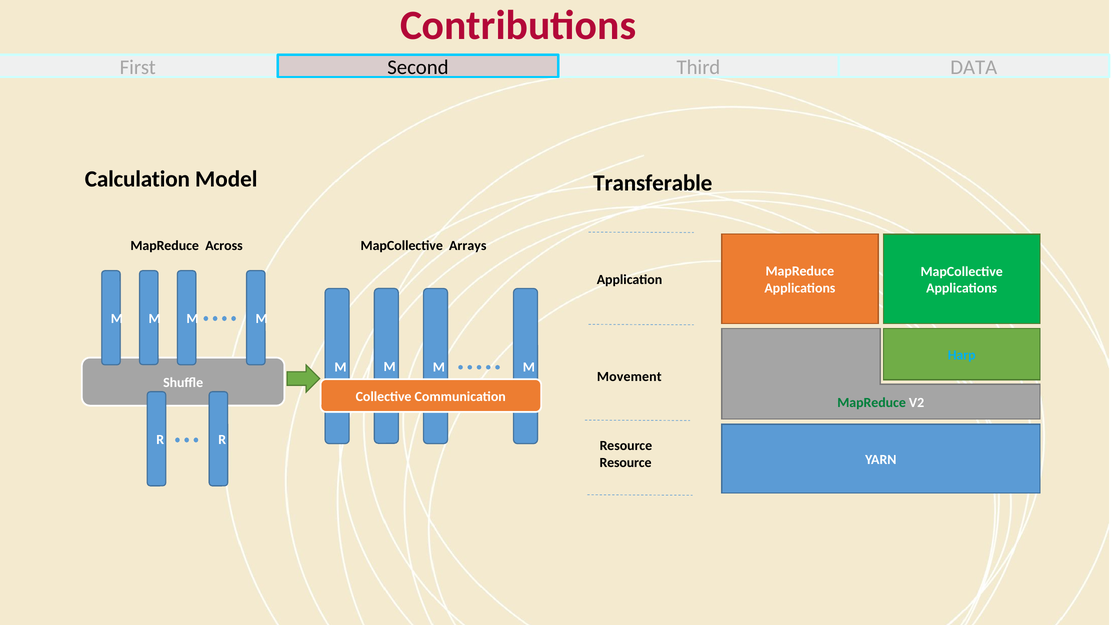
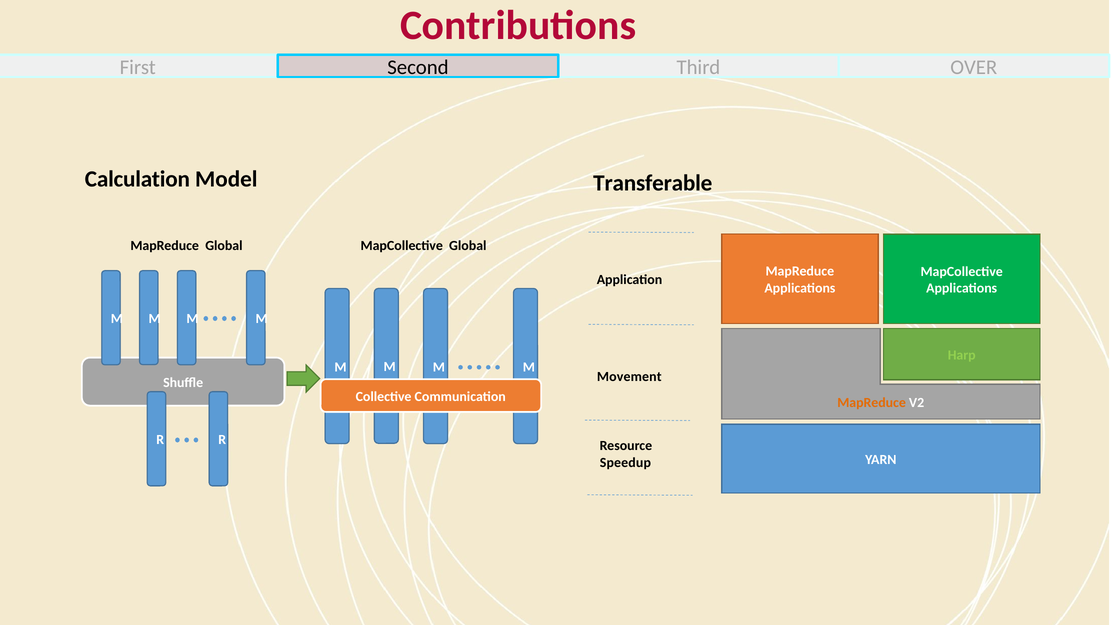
DATA: DATA -> OVER (974, 67)
MapCollective Arrays: Arrays -> Global (468, 245)
MapReduce Across: Across -> Global (224, 246)
Harp colour: light blue -> light green (962, 355)
MapReduce colour: green -> orange (872, 403)
Resource: Resource -> Speedup (625, 462)
